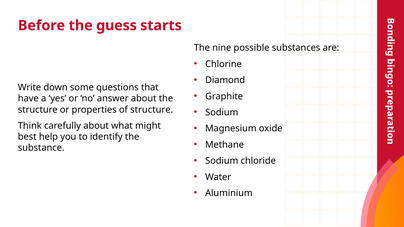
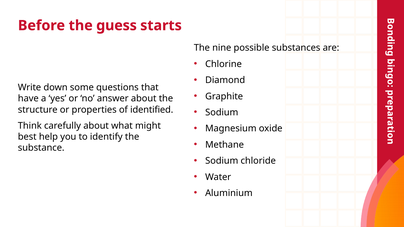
of structure: structure -> identified (152, 110)
